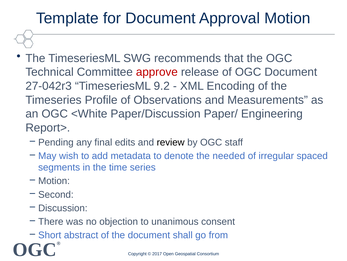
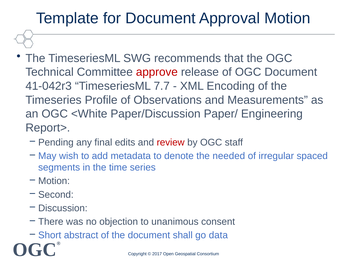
27-042r3: 27-042r3 -> 41-042r3 (49, 86)
9.2: 9.2 -> 7.7 (162, 86)
review colour: black -> red (171, 142)
from: from -> data (218, 235)
